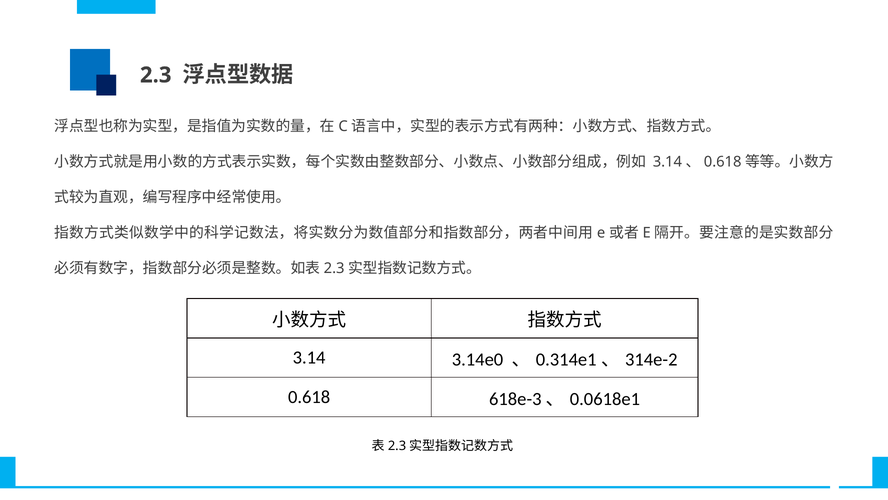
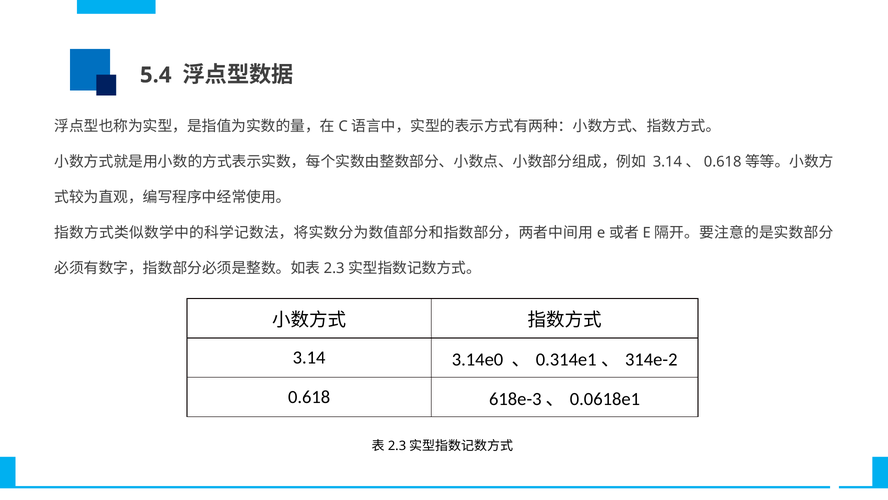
2.3: 2.3 -> 5.4 (156, 75)
